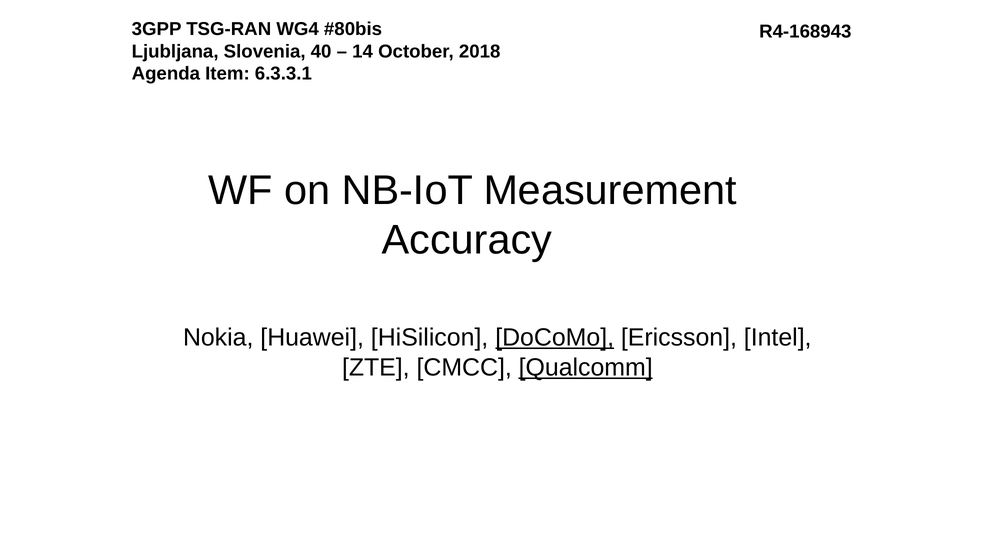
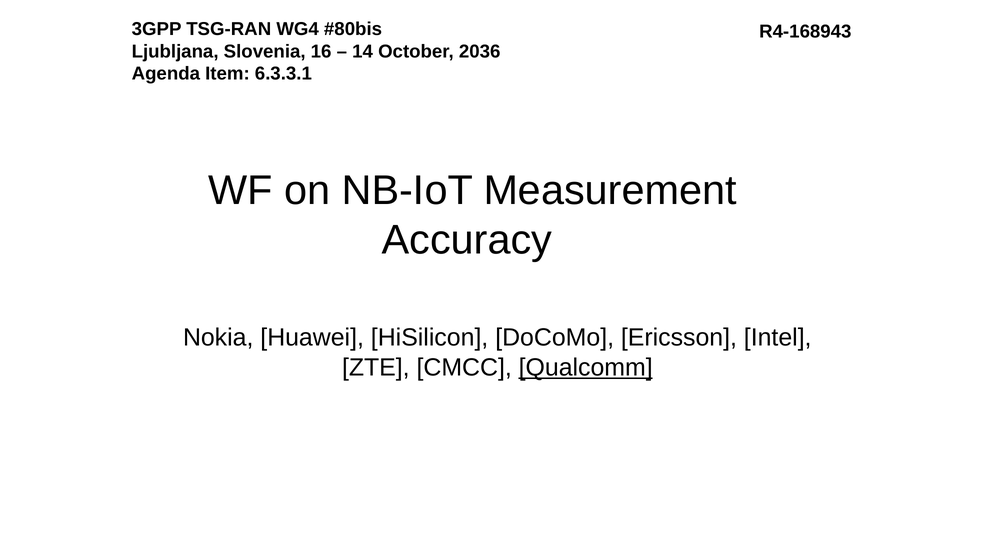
40: 40 -> 16 (321, 51)
2018: 2018 -> 2036 (480, 51)
DoCoMo underline: present -> none (555, 338)
